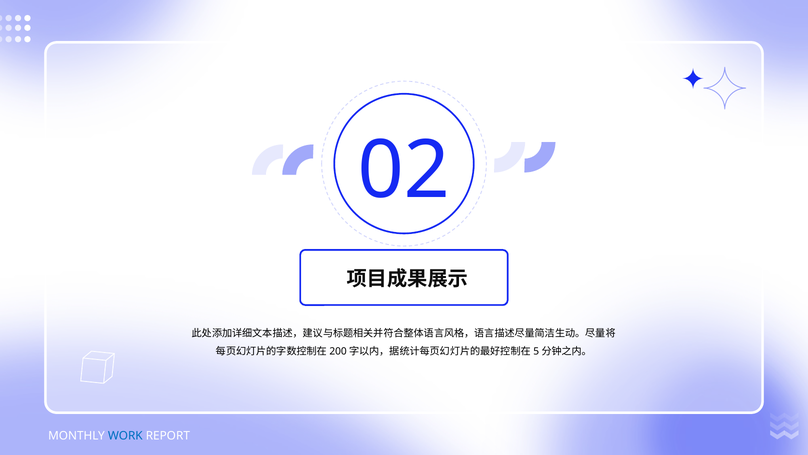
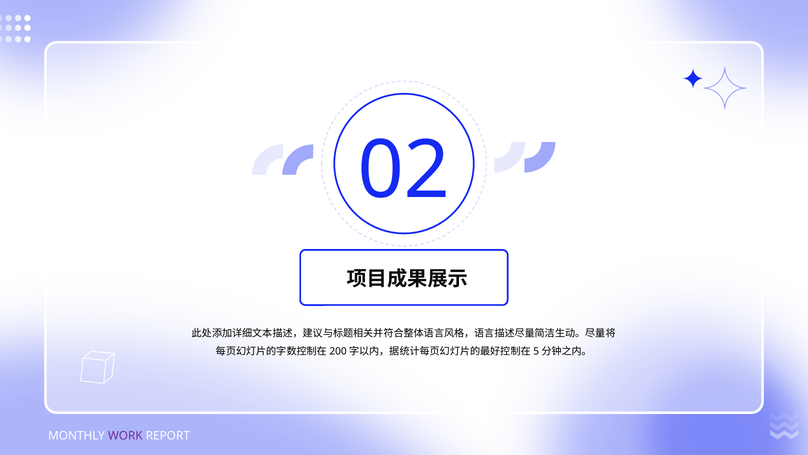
WORK colour: blue -> purple (125, 435)
